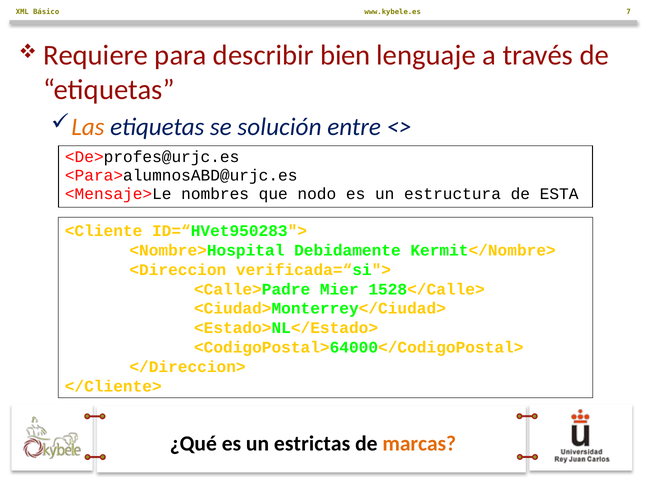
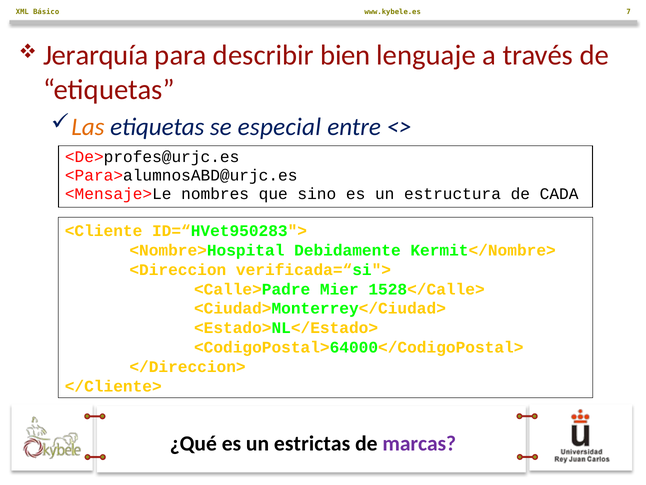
Requiere: Requiere -> Jerarquía (96, 55)
solución: solución -> especial (279, 127)
nodo: nodo -> sino (317, 194)
ESTA: ESTA -> CADA (559, 194)
marcas colour: orange -> purple (419, 443)
